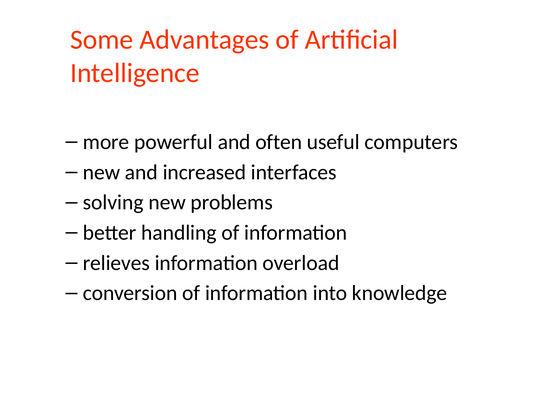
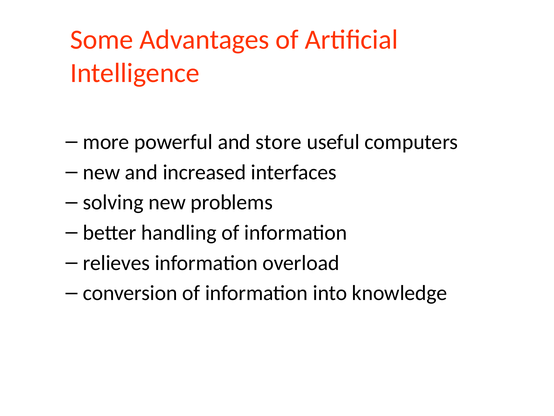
often: often -> store (279, 142)
